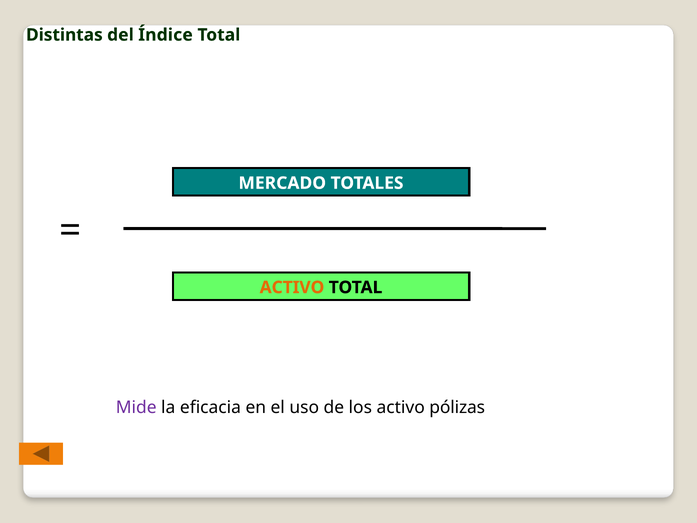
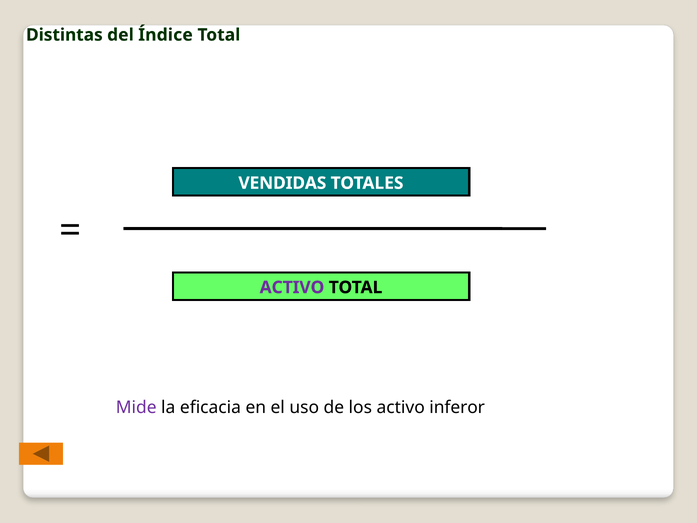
MERCADO: MERCADO -> VENDIDAS (282, 183)
ACTIVO colour: orange -> purple (292, 287)
pólizas: pólizas -> inferor (457, 407)
